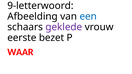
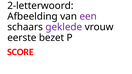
9-letterwoord: 9-letterwoord -> 2-letterwoord (40, 6)
een colour: blue -> purple (88, 16)
WAAR: WAAR -> SCORE (20, 52)
